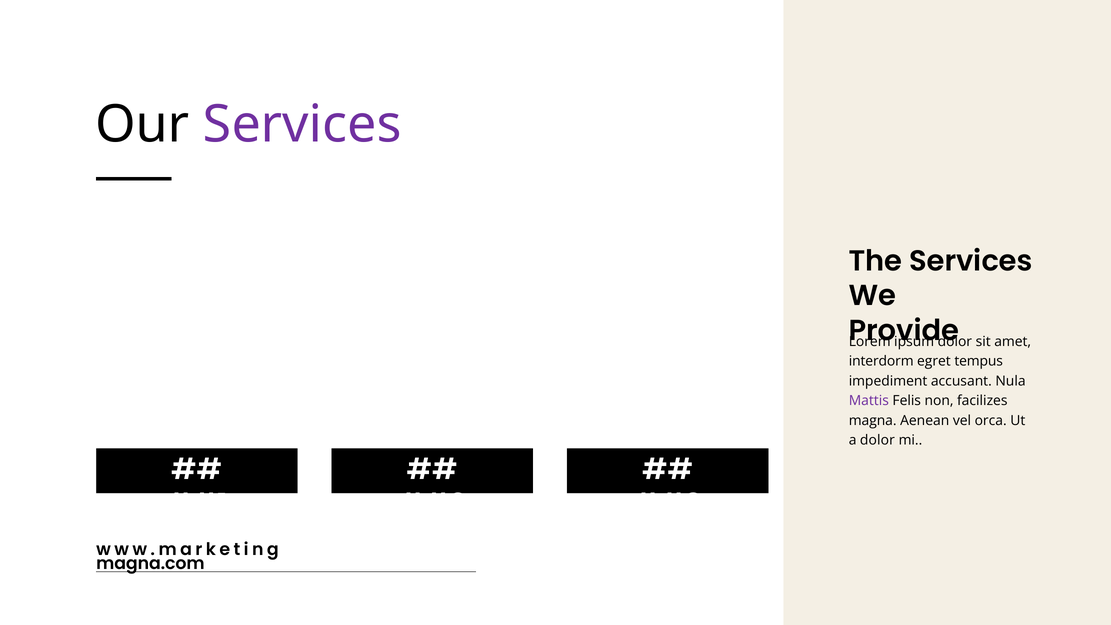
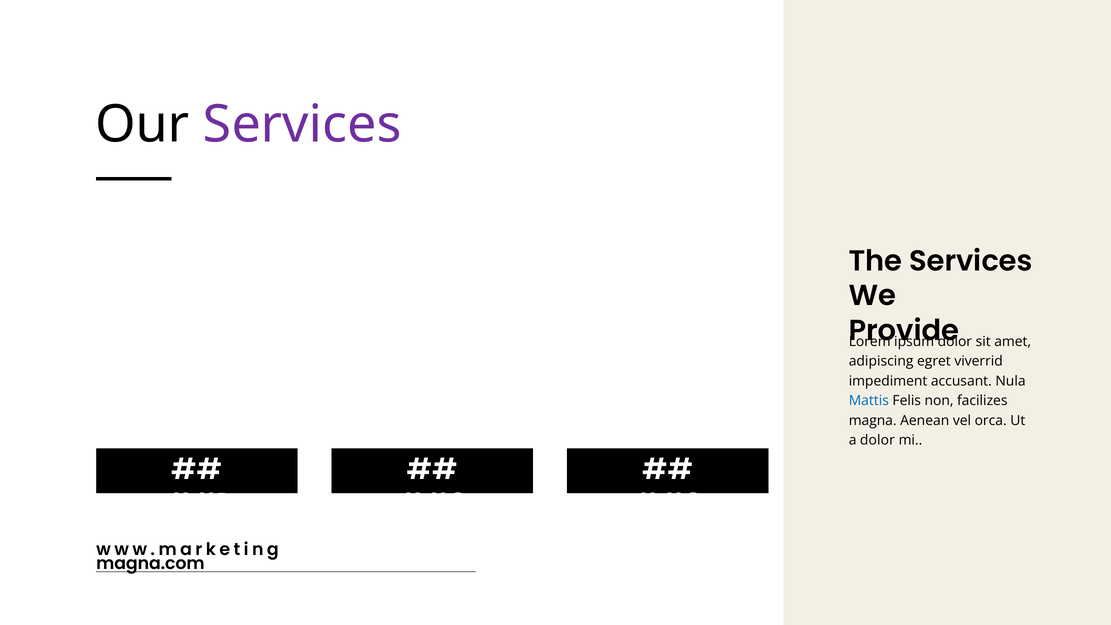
interdorm: interdorm -> adipiscing (881, 361)
tempus: tempus -> viverrid (979, 361)
Mattis colour: purple -> blue (869, 401)
